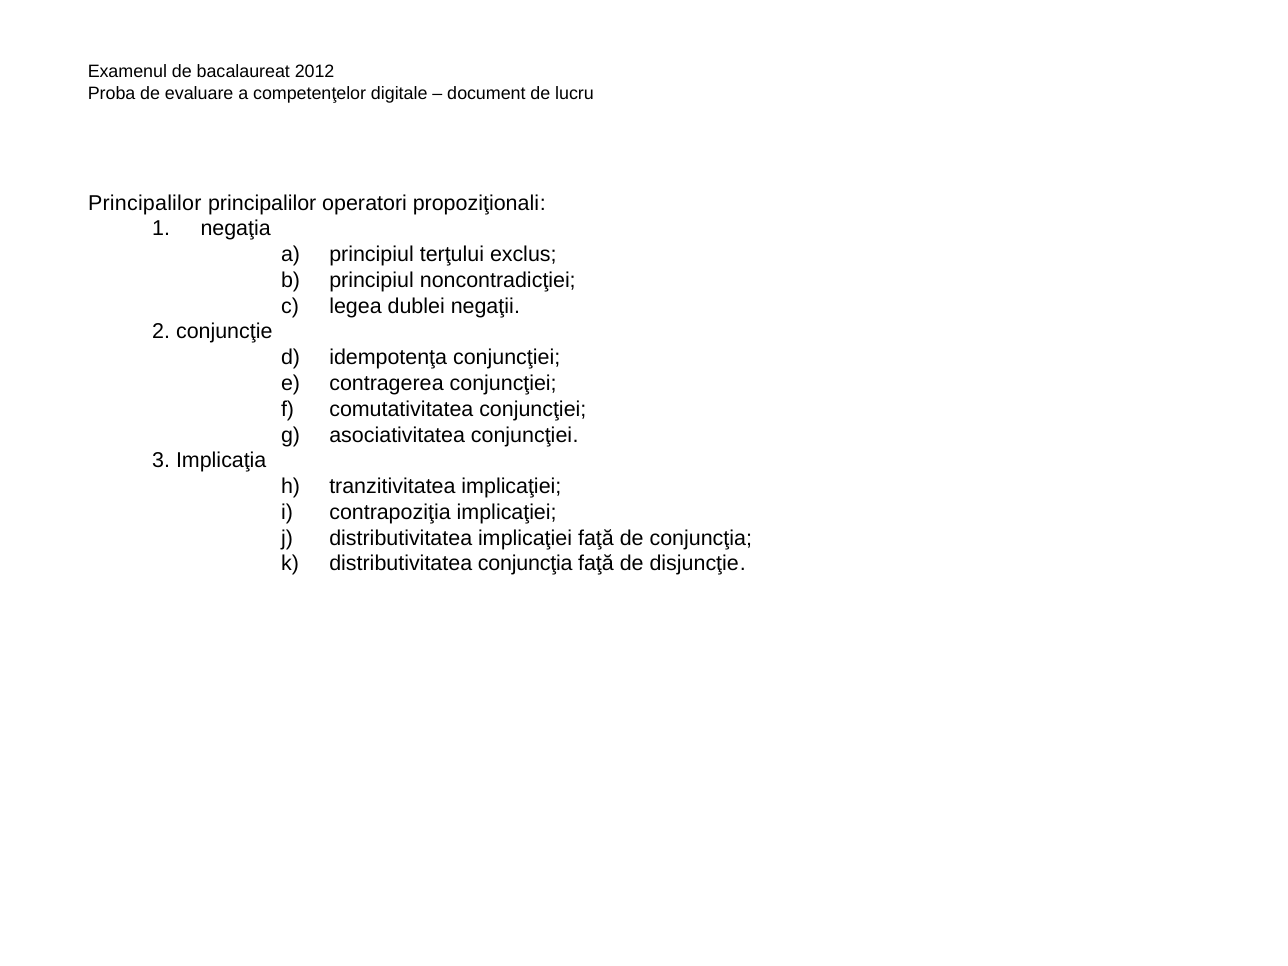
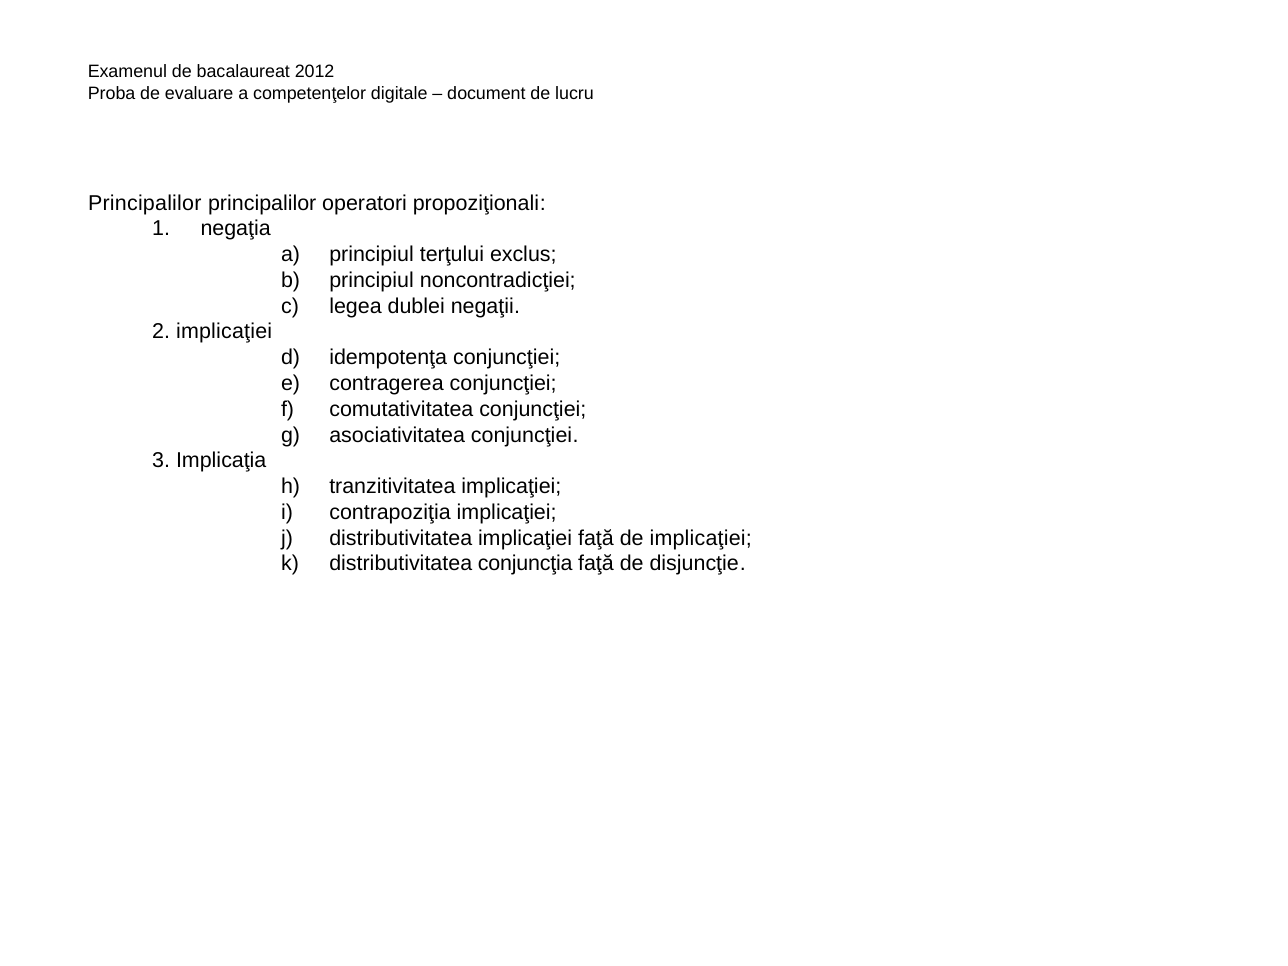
2 conjuncţie: conjuncţie -> implicaţiei (224, 332)
de conjuncţia: conjuncţia -> implicaţiei (701, 538)
